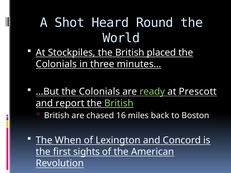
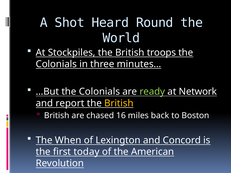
placed: placed -> troops (161, 53)
Prescott: Prescott -> Network (198, 92)
British colour: light green -> yellow (119, 103)
sights: sights -> today (86, 152)
